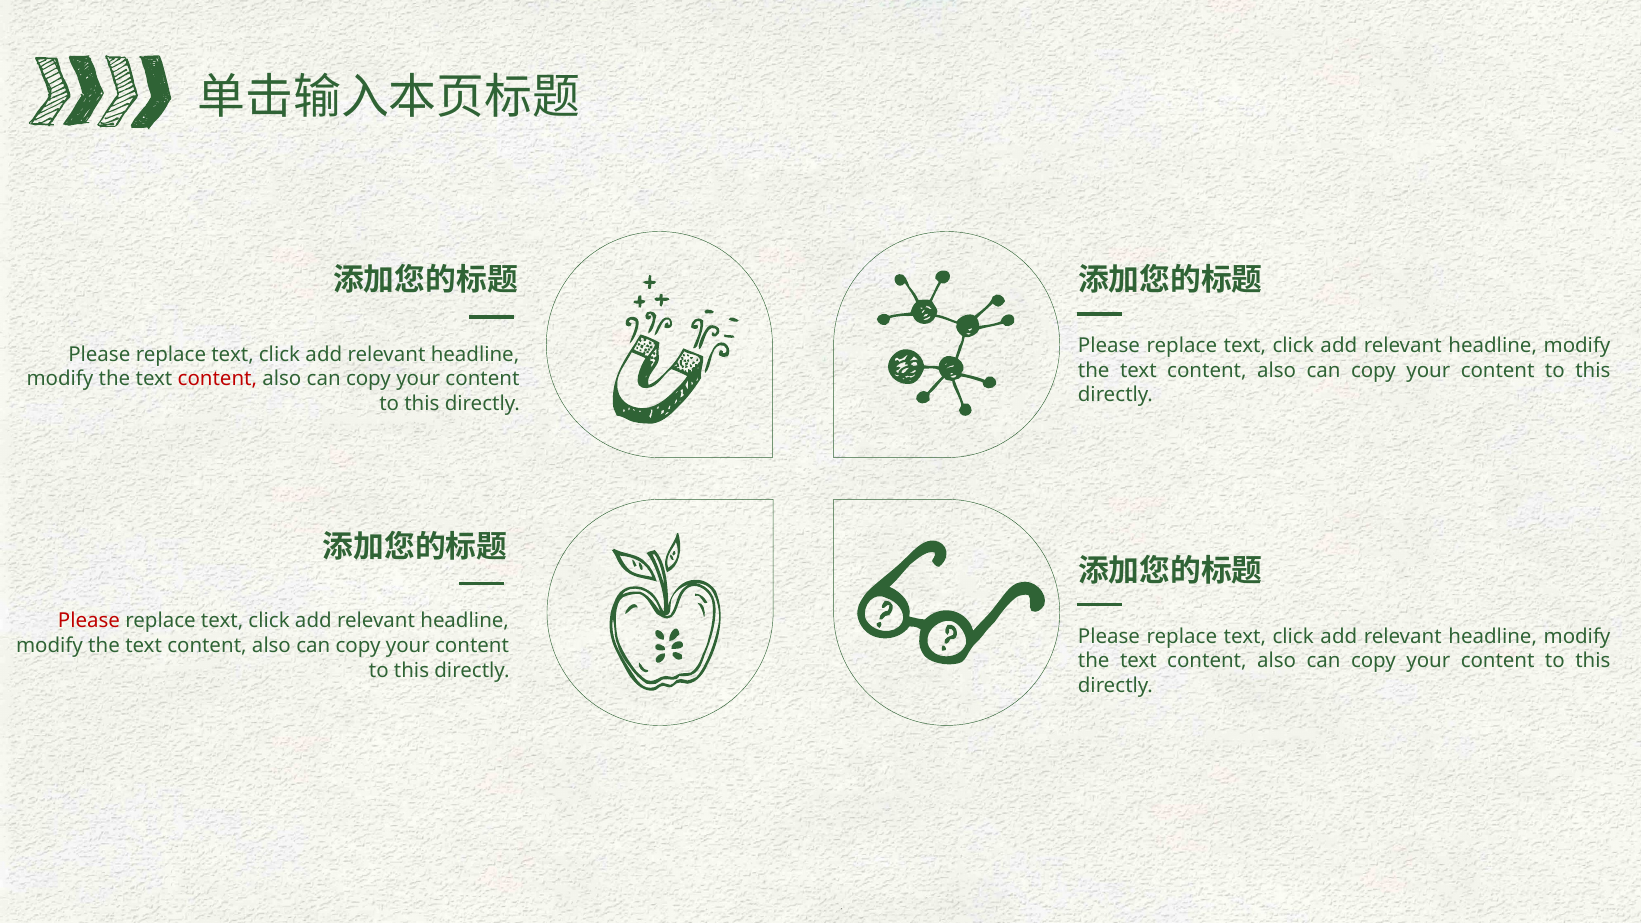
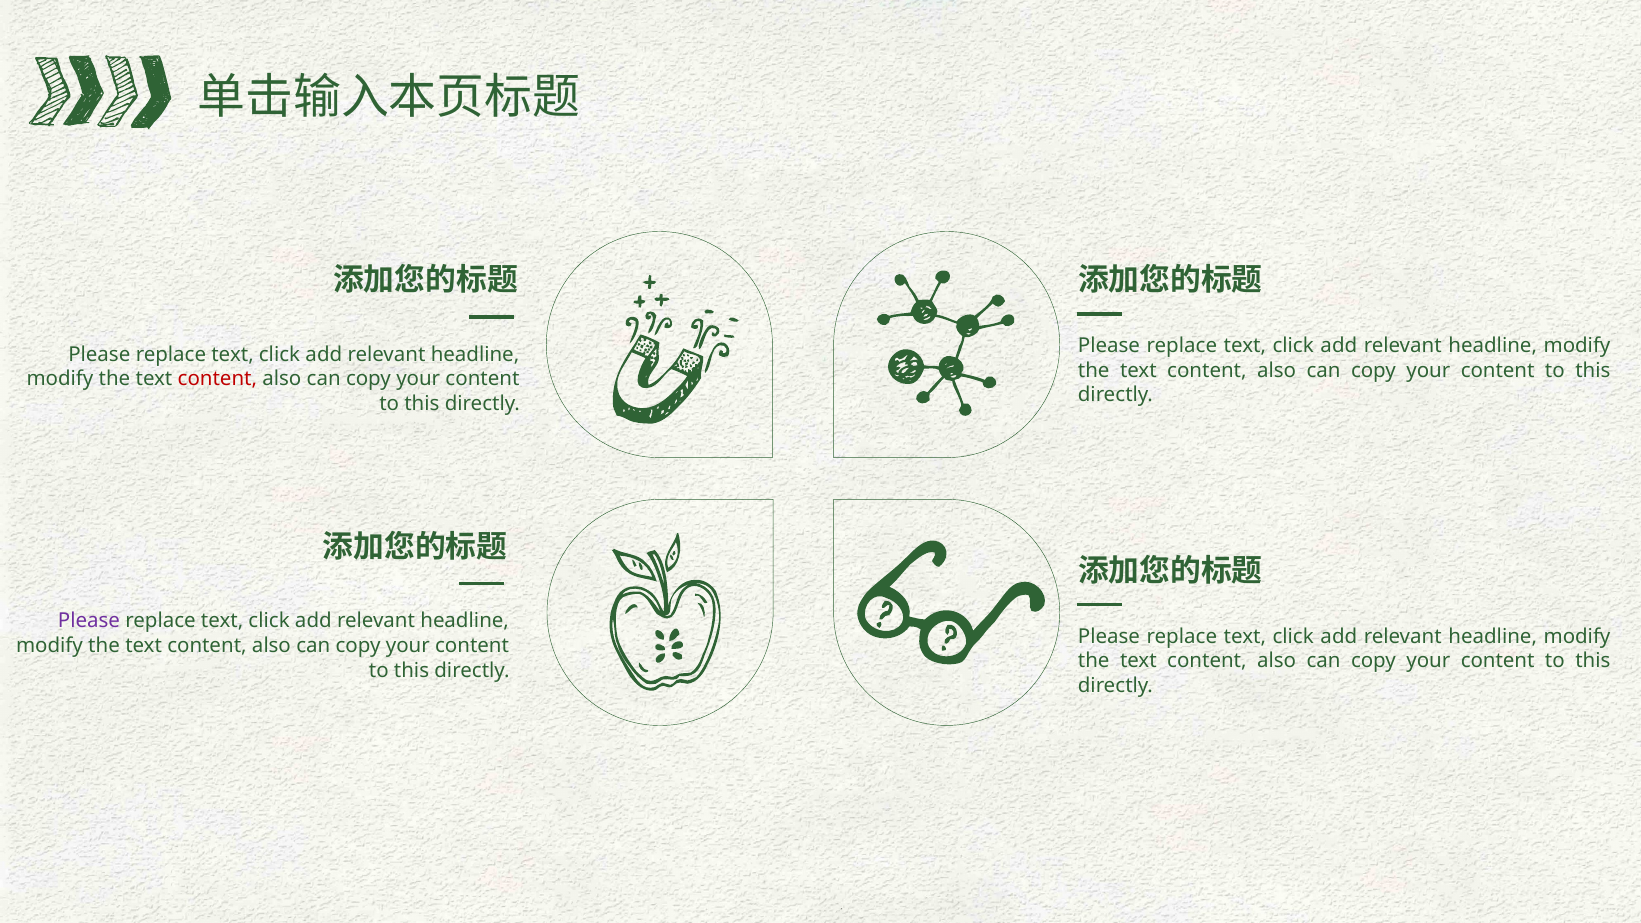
Please colour: red -> purple (89, 621)
